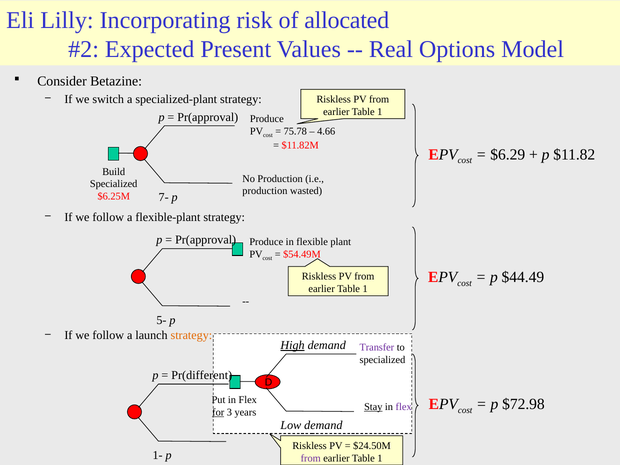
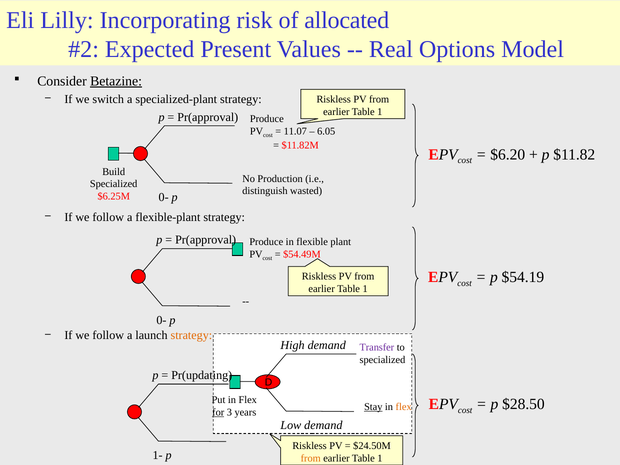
Betazine underline: none -> present (116, 81)
75.78: 75.78 -> 11.07 (295, 131)
4.66: 4.66 -> 6.05 (326, 131)
$6.29: $6.29 -> $6.20 (508, 154)
production: production -> distinguish (265, 191)
7-: 7- -> 0- (164, 197)
$44.49: $44.49 -> $54.19 (523, 277)
5-: 5- -> 0- (161, 320)
High underline: present -> none (293, 345)
Pr(different: Pr(different -> Pr(updating (202, 375)
$72.98: $72.98 -> $28.50 (523, 404)
flex colour: purple -> orange (404, 407)
from colour: purple -> orange (311, 458)
